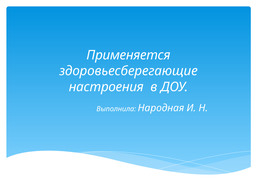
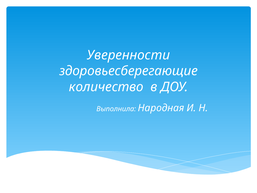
Применяется: Применяется -> Уверенности (128, 55)
настроения: настроения -> количество (106, 87)
